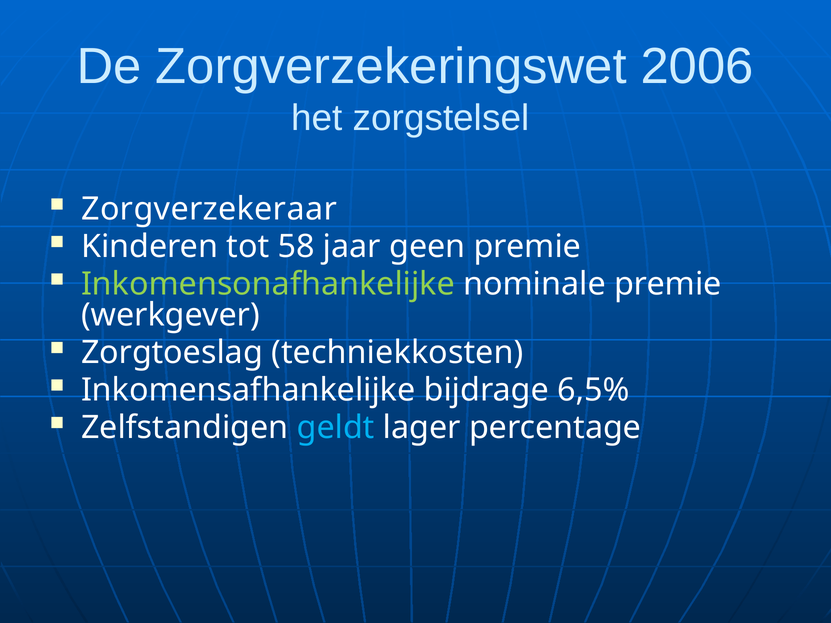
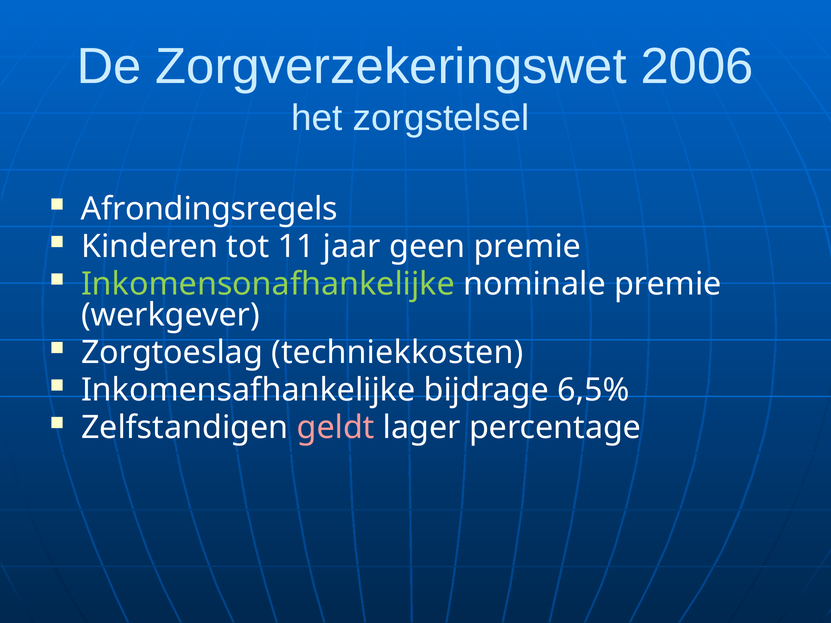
Zorgverzekeraar: Zorgverzekeraar -> Afrondingsregels (209, 209)
58: 58 -> 11 (296, 247)
geldt colour: light blue -> pink (336, 428)
